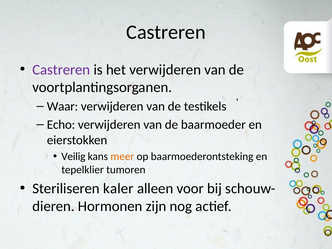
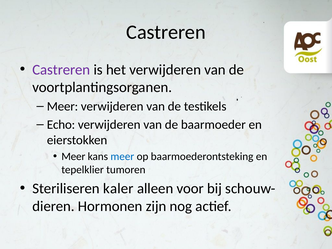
Waar: Waar -> Meer (62, 106)
Veilig: Veilig -> Meer (73, 156)
meer colour: orange -> blue (122, 156)
